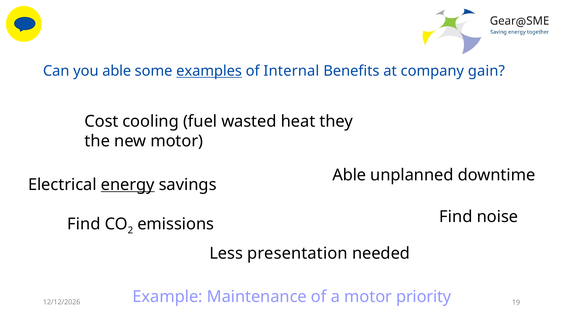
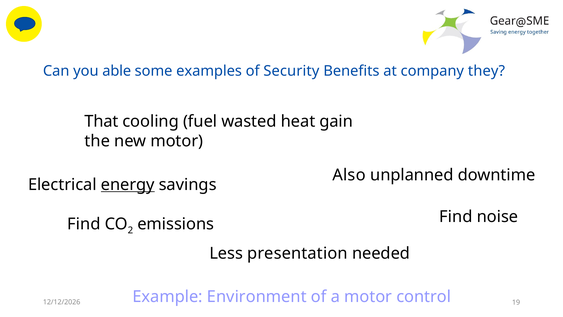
examples underline: present -> none (209, 71)
Internal: Internal -> Security (291, 71)
gain: gain -> they (486, 71)
Cost: Cost -> That (101, 121)
they: they -> gain (336, 121)
Able: Able -> Also (349, 175)
Maintenance: Maintenance -> Environment (257, 296)
priority: priority -> control (424, 296)
